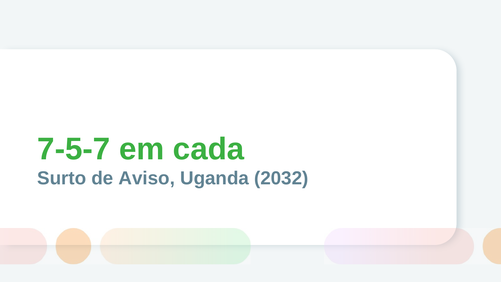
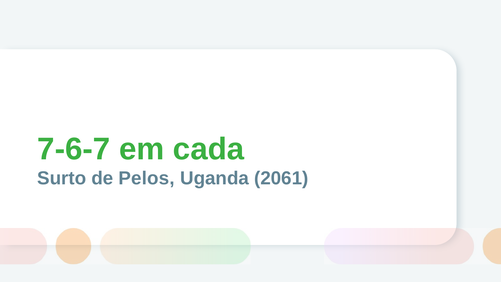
7-5-7: 7-5-7 -> 7-6-7 (74, 149)
Aviso: Aviso -> Pelos (147, 178)
2032: 2032 -> 2061 (281, 178)
